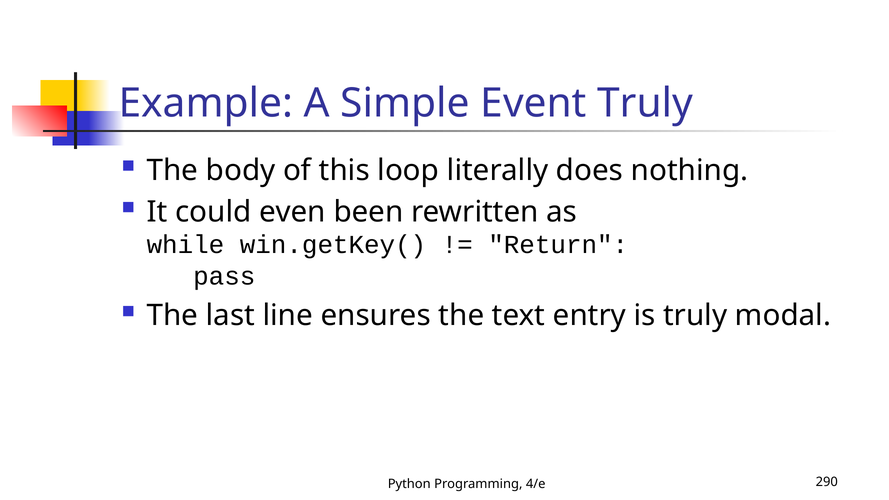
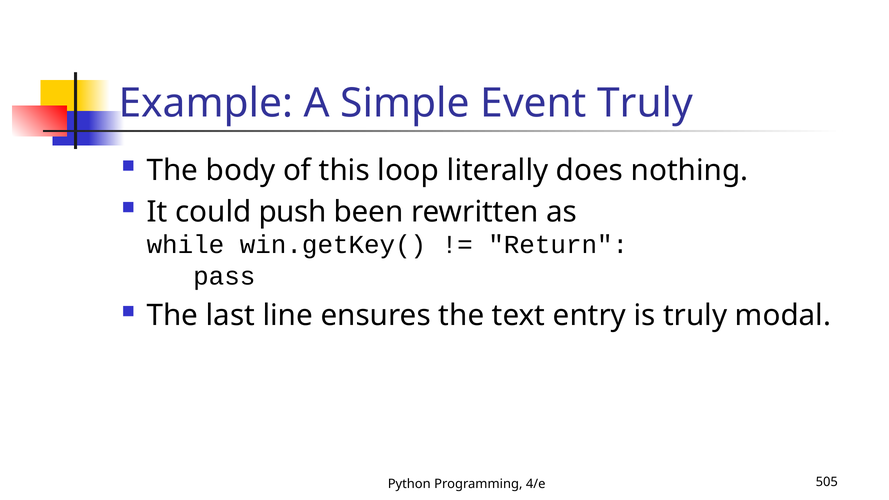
even: even -> push (293, 212)
290: 290 -> 505 (827, 482)
